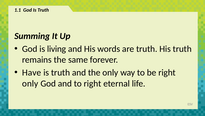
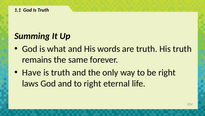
living: living -> what (57, 49)
only: only -> laws (30, 83)
